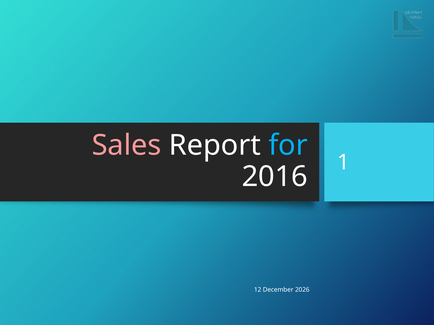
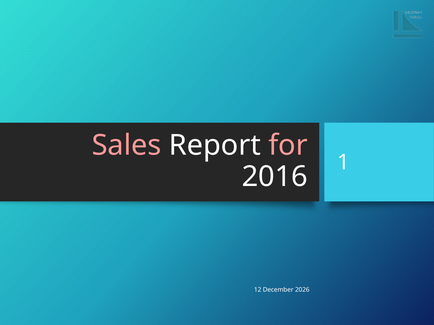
for colour: light blue -> pink (288, 146)
